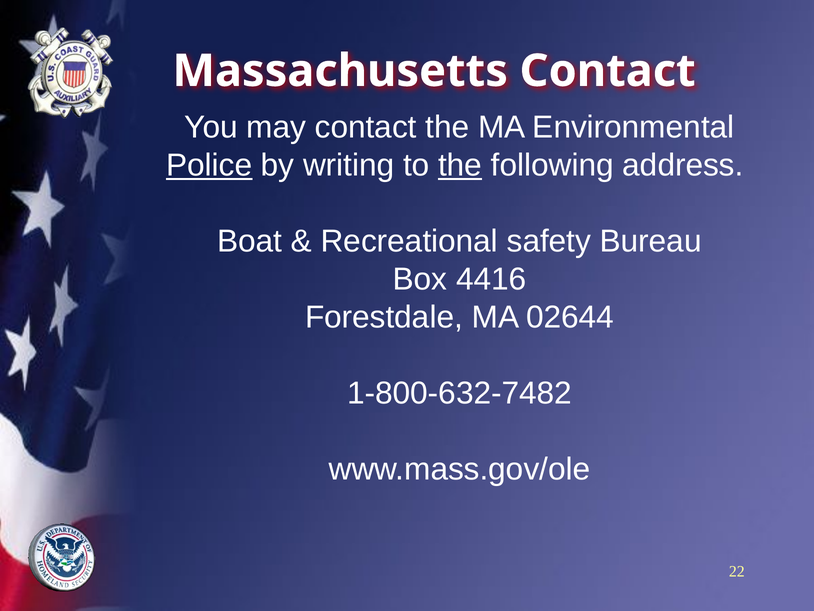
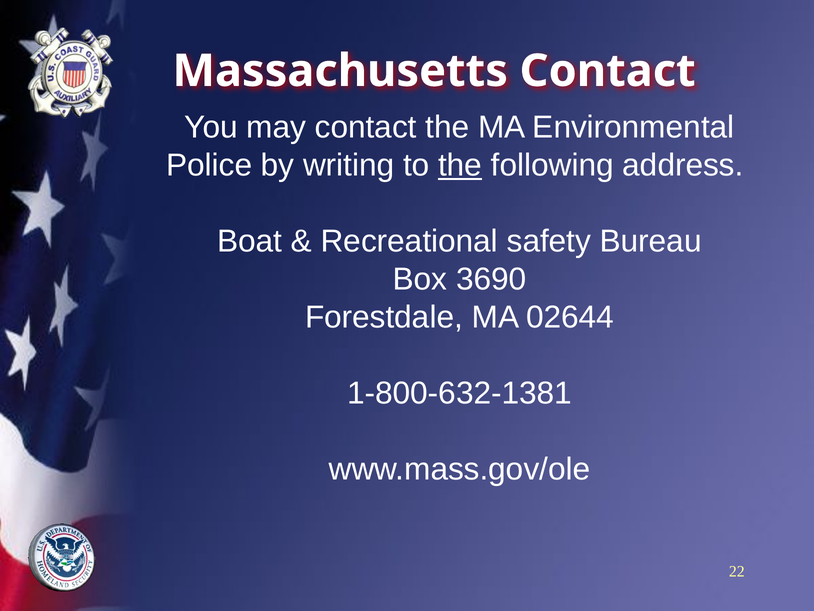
Police underline: present -> none (209, 165)
4416: 4416 -> 3690 (491, 279)
1-800-632-7482: 1-800-632-7482 -> 1-800-632-1381 (460, 393)
